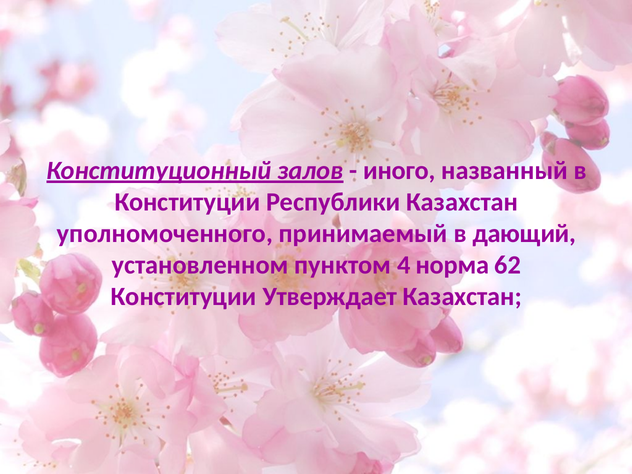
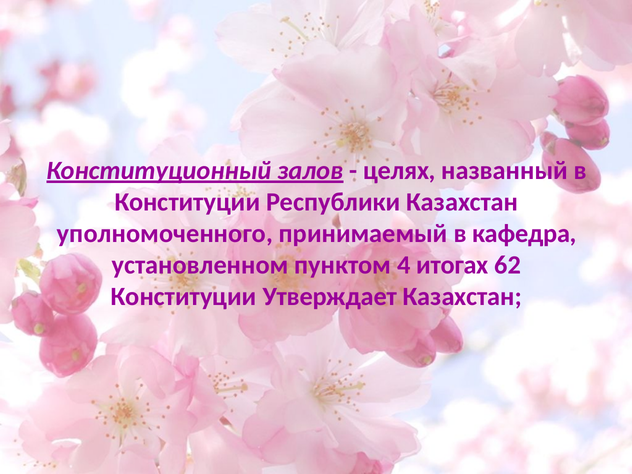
иного: иного -> целях (399, 170)
дающий: дающий -> кафедра (524, 234)
норма: норма -> итогах (452, 265)
